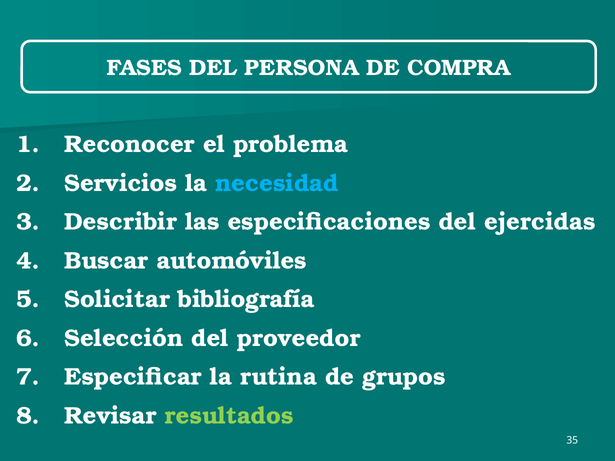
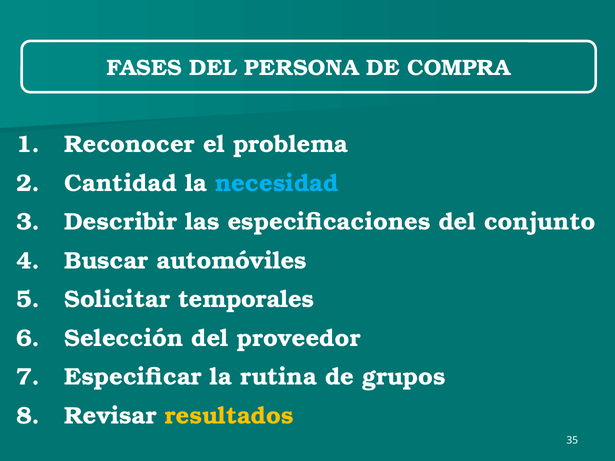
Servicios: Servicios -> Cantidad (121, 183)
ejercidas: ejercidas -> conjunto (540, 222)
bibliografía: bibliografía -> temporales (246, 300)
resultados colour: light green -> yellow (229, 416)
